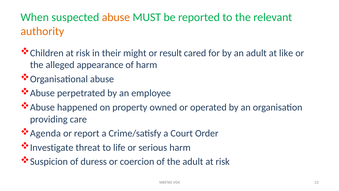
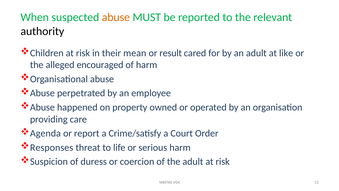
authority colour: orange -> black (42, 31)
might: might -> mean (135, 53)
appearance: appearance -> encouraged (100, 65)
Investigate: Investigate -> Responses (52, 147)
